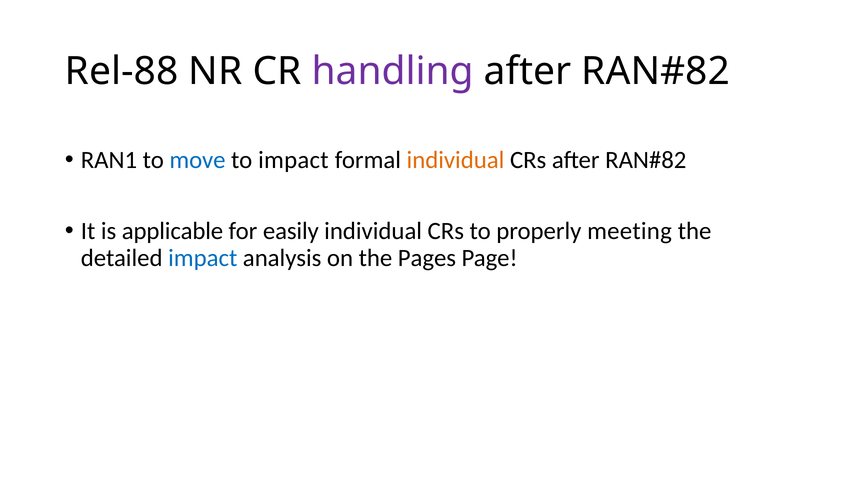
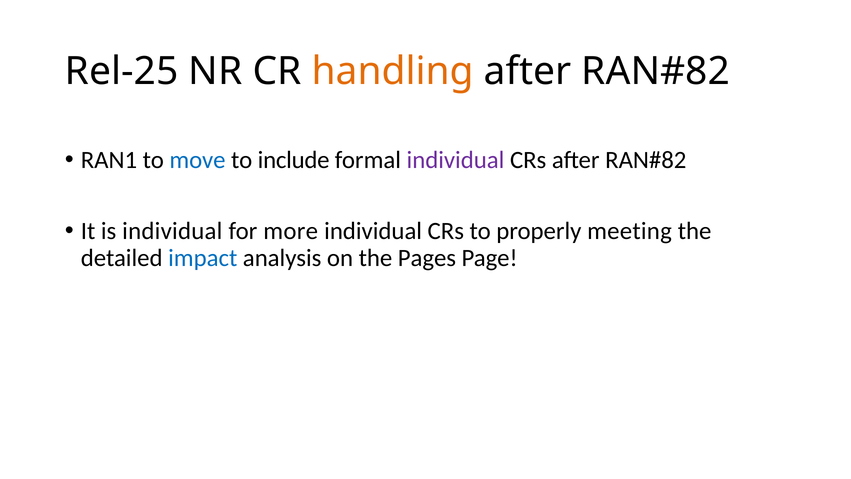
Rel-88: Rel-88 -> Rel-25 (122, 71)
handling colour: purple -> orange (393, 71)
to impact: impact -> include (294, 160)
individual colour: orange -> purple (455, 160)
is applicable: applicable -> individual (172, 231)
easily: easily -> more (291, 231)
